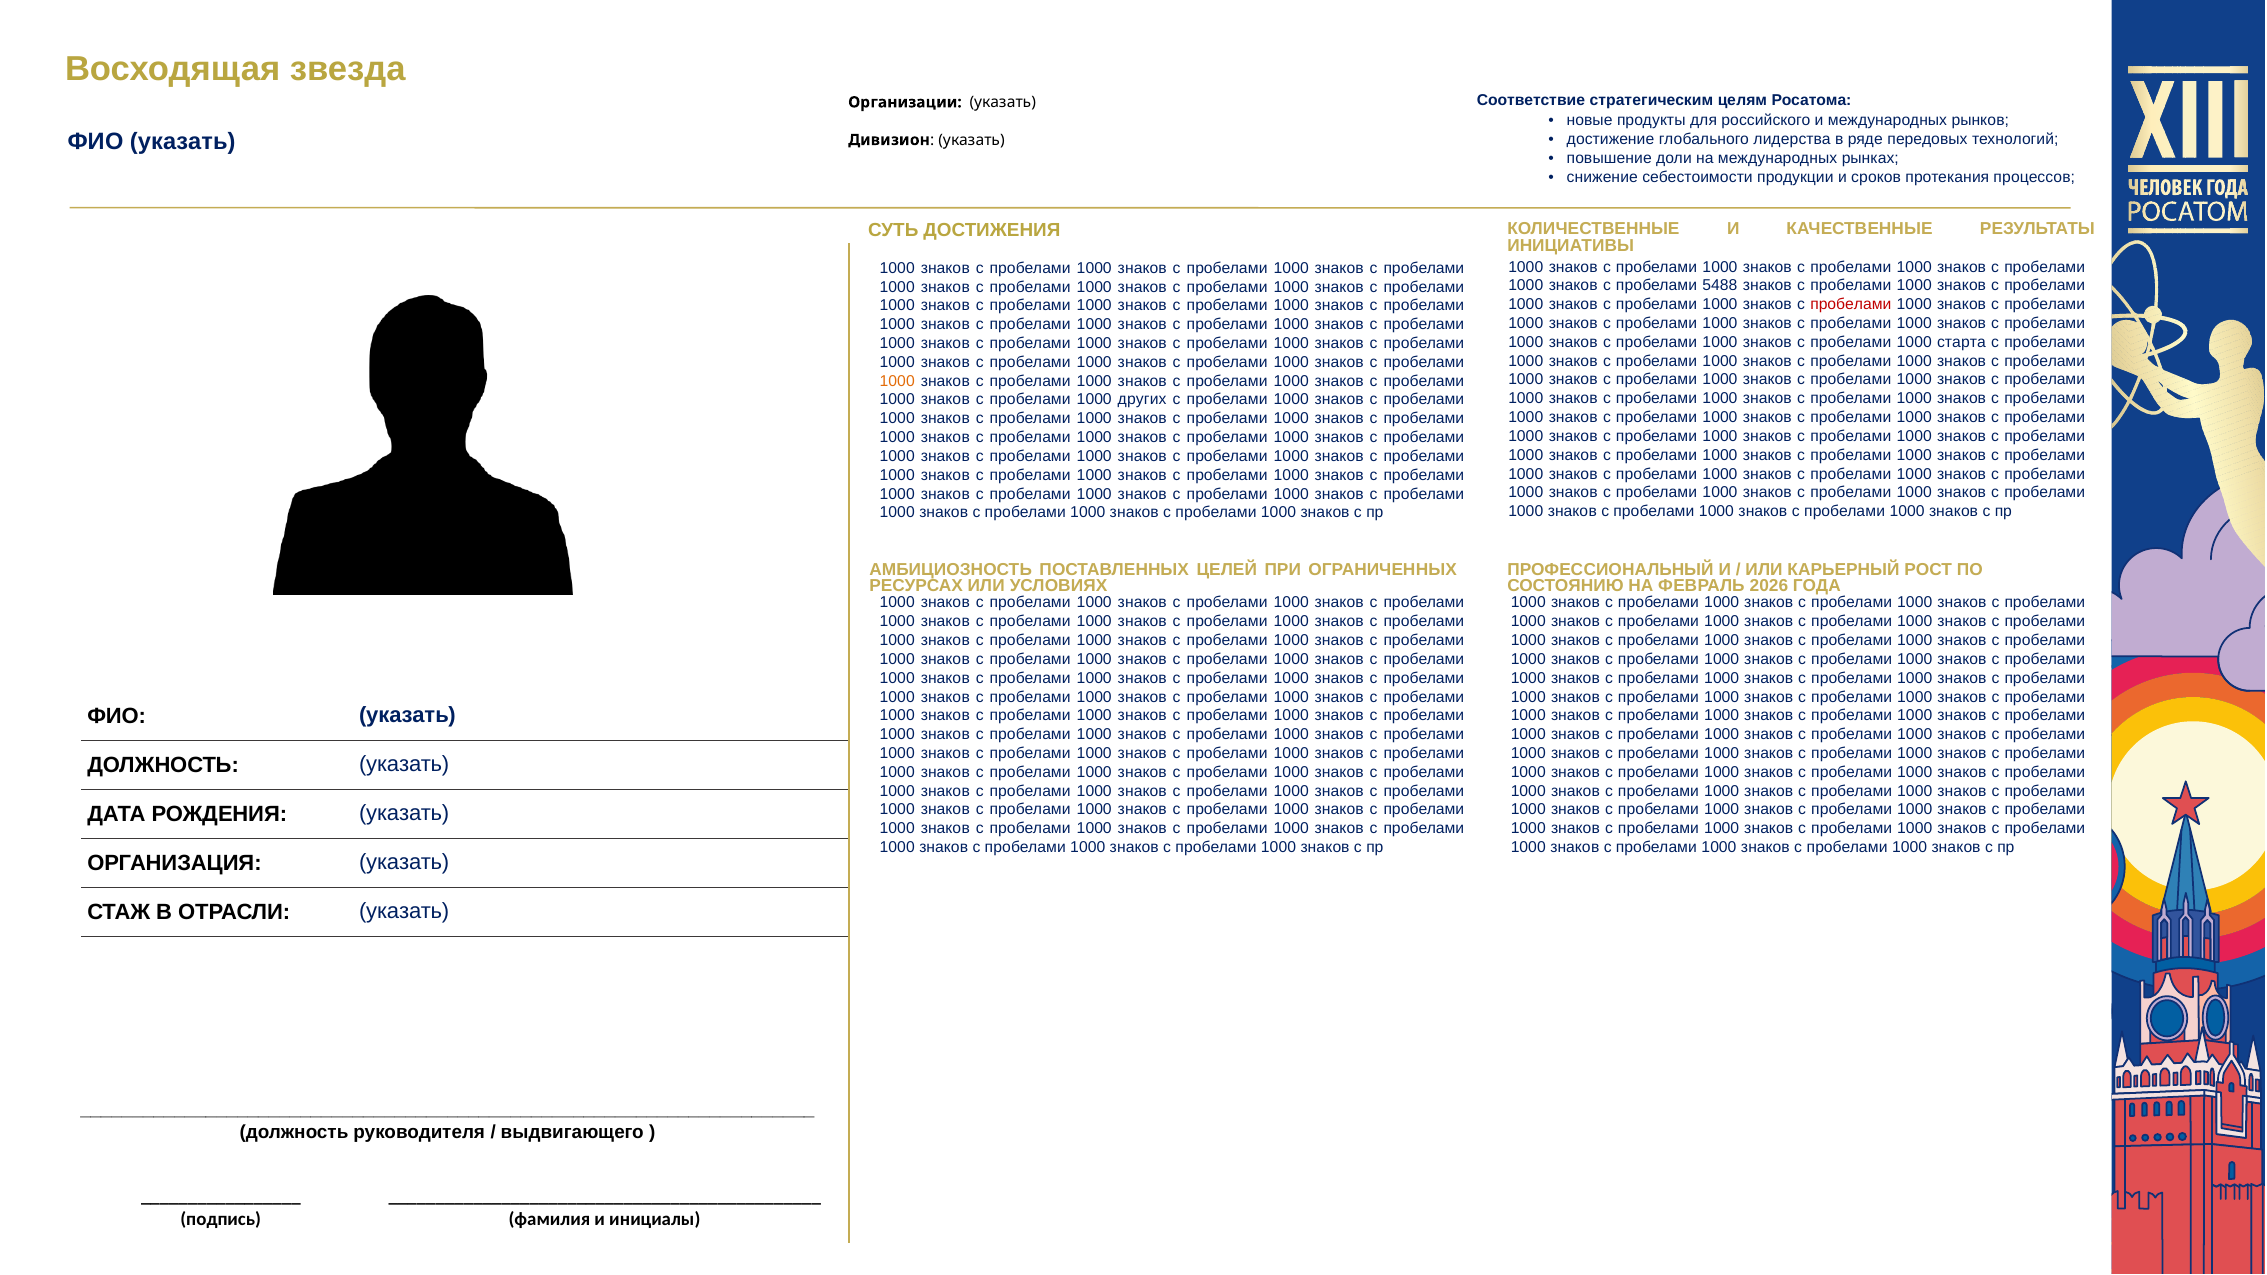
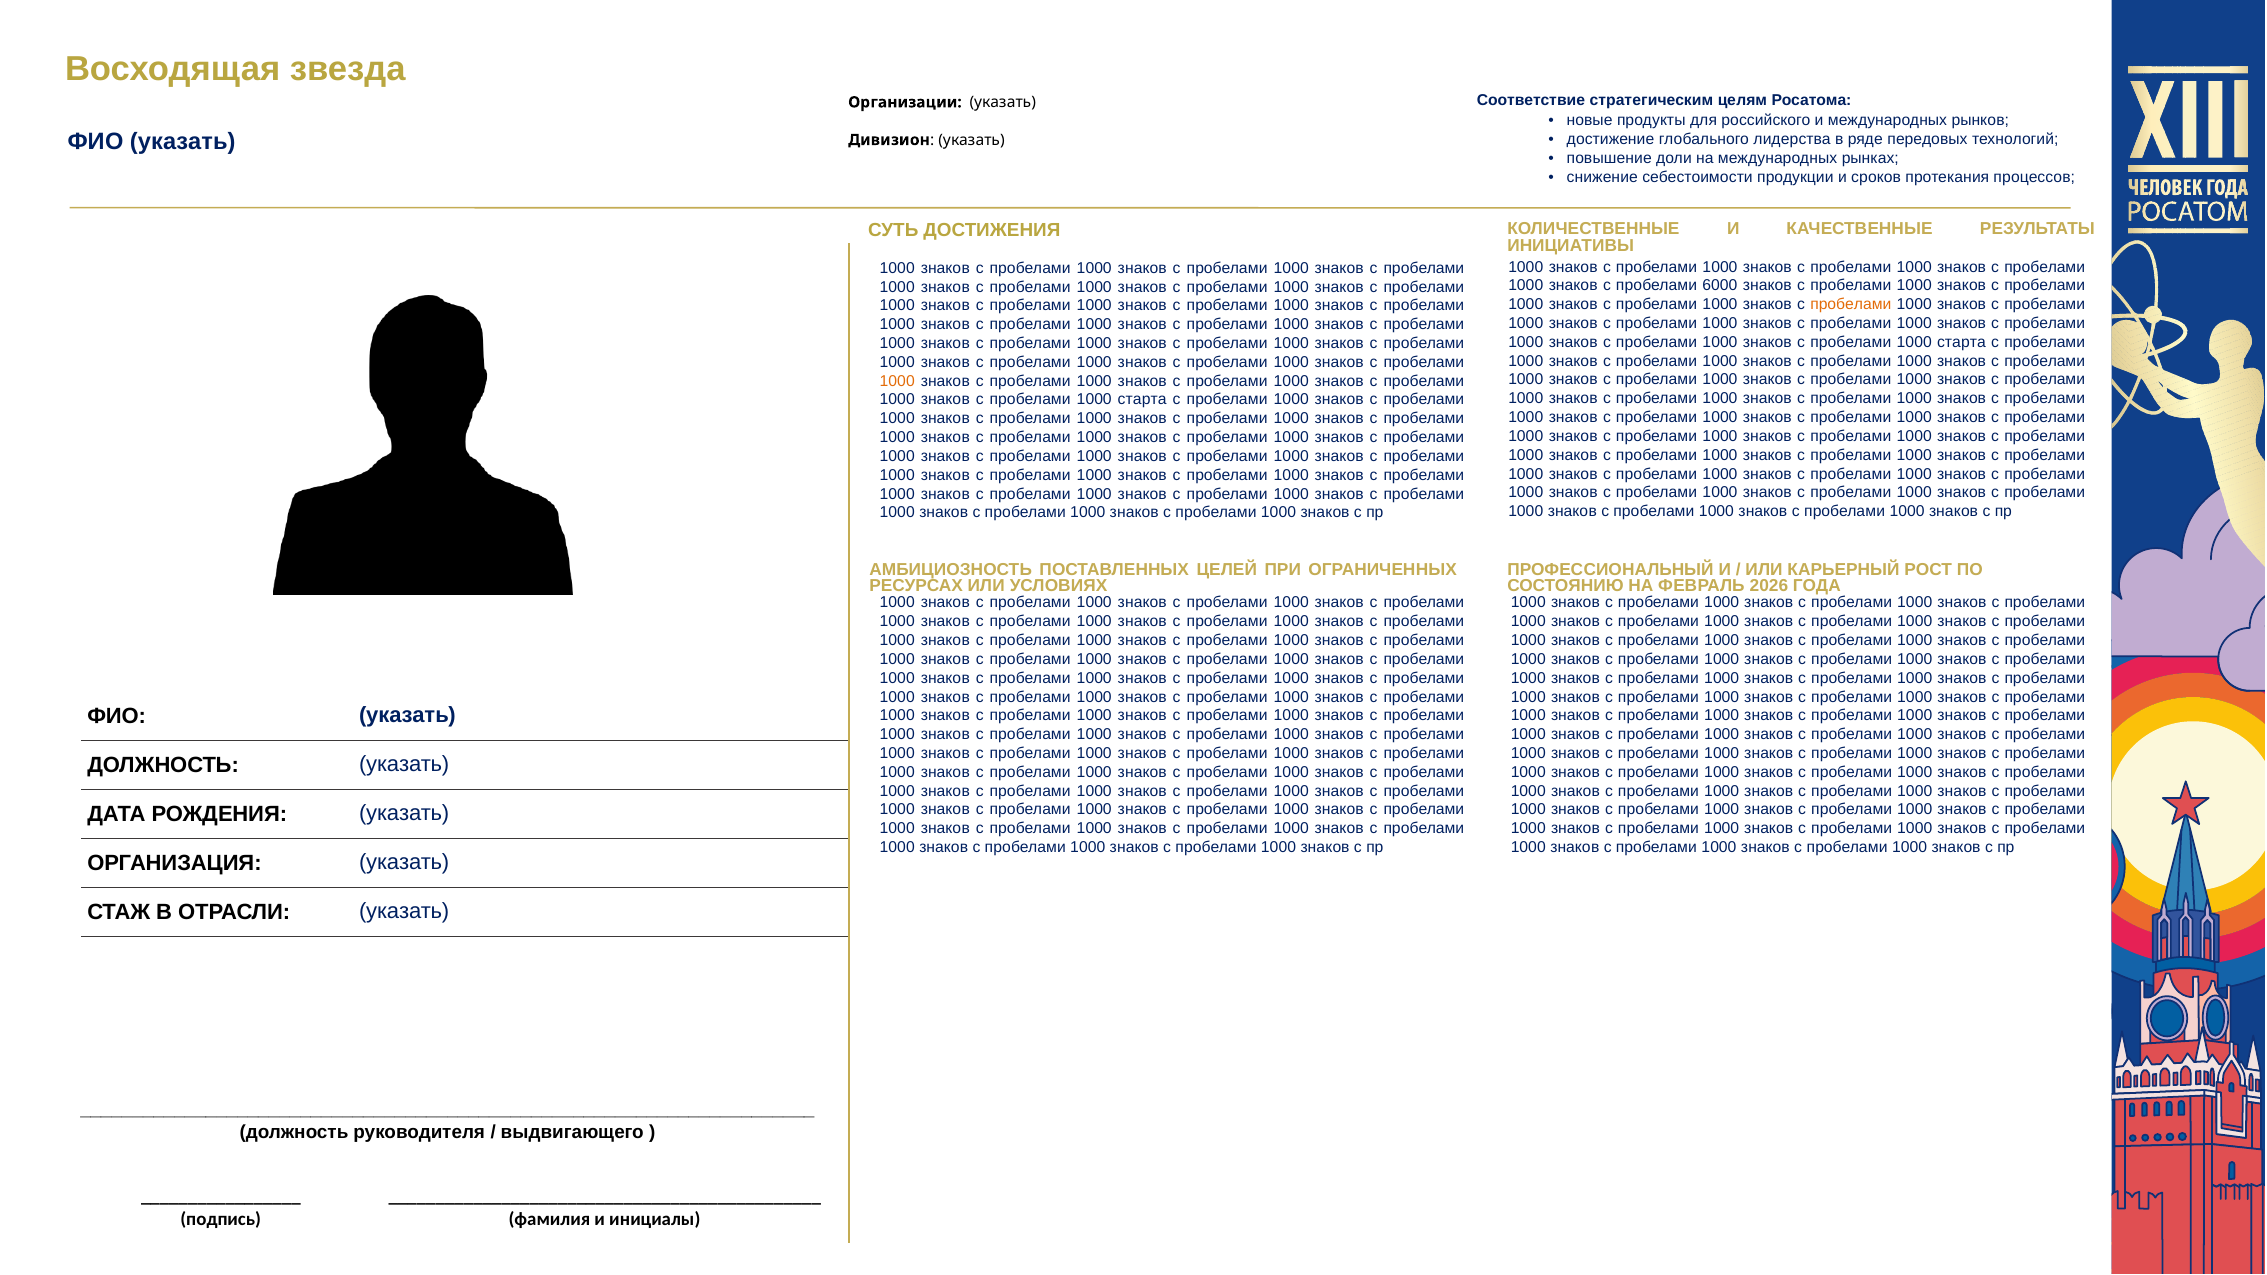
5488: 5488 -> 6000 (1720, 286)
пробелами colour: red -> orange (1851, 305)
других: других -> старта (1142, 400)
